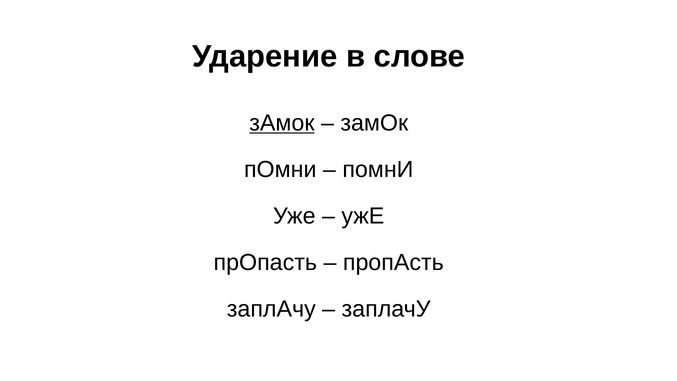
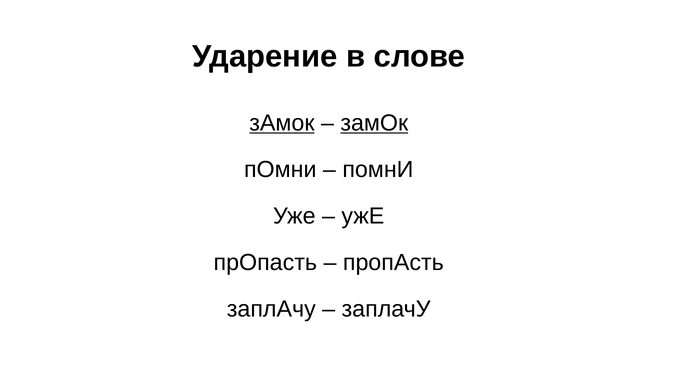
замОк underline: none -> present (374, 123)
